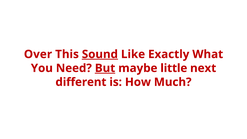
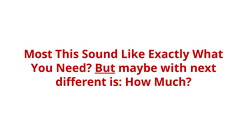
Over: Over -> Most (38, 54)
Sound underline: present -> none (100, 54)
little: little -> with (174, 68)
